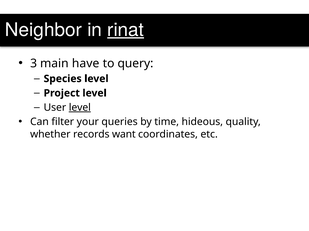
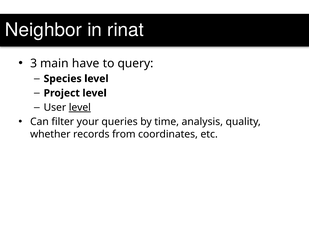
rinat underline: present -> none (126, 30)
hideous: hideous -> analysis (202, 122)
want: want -> from (124, 135)
